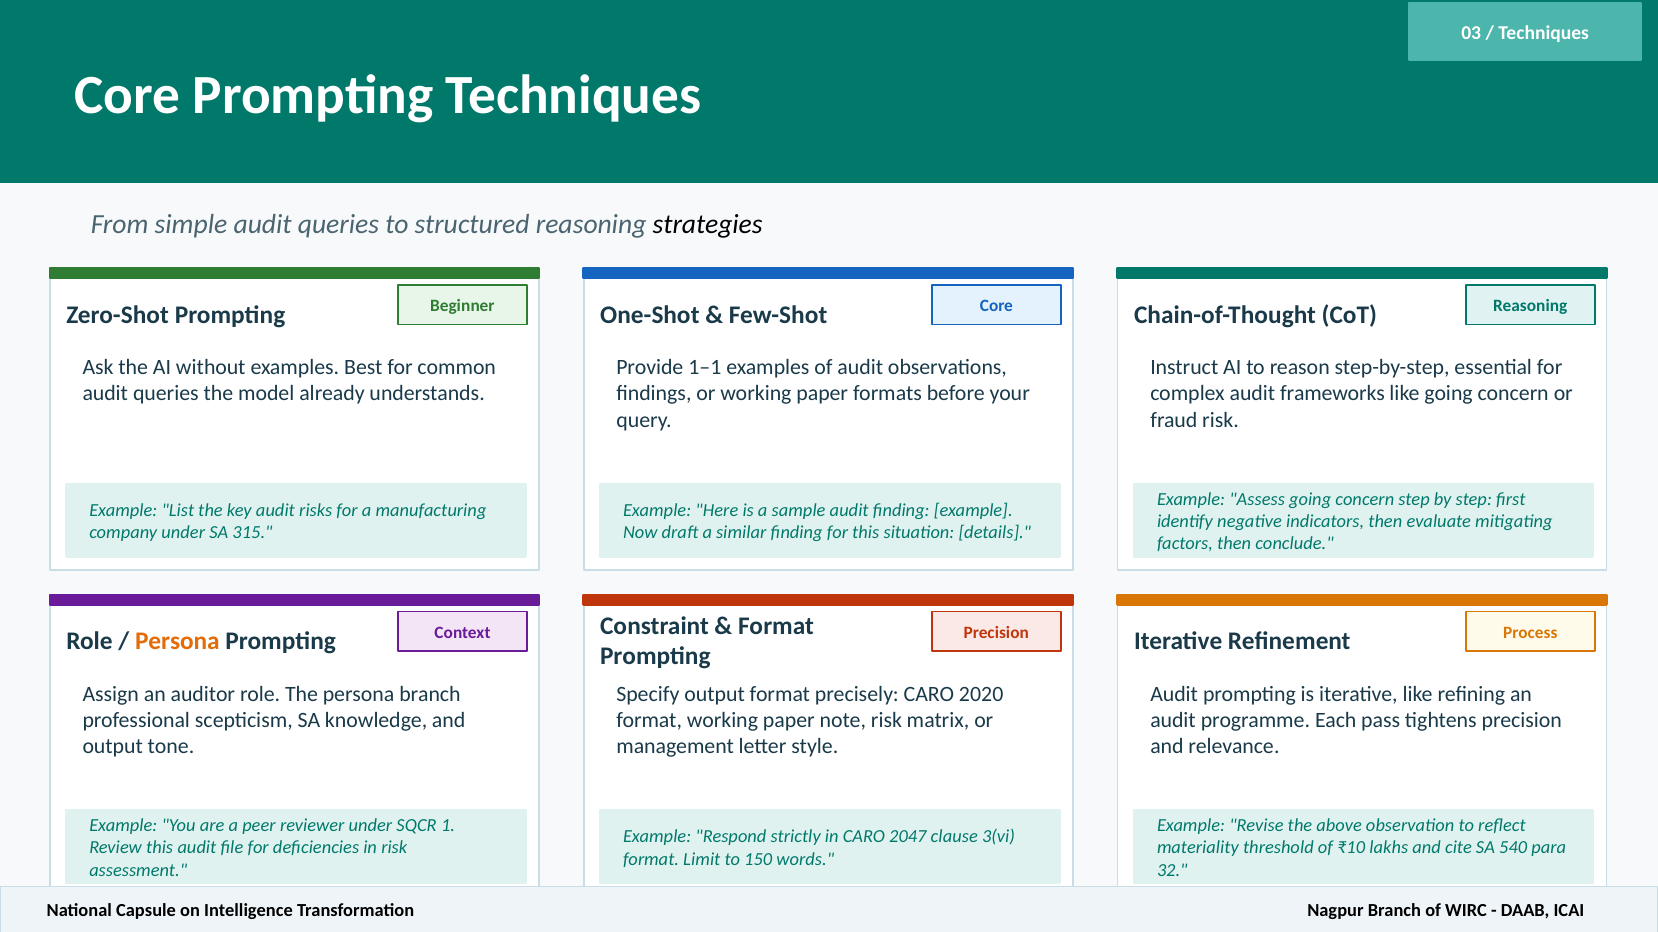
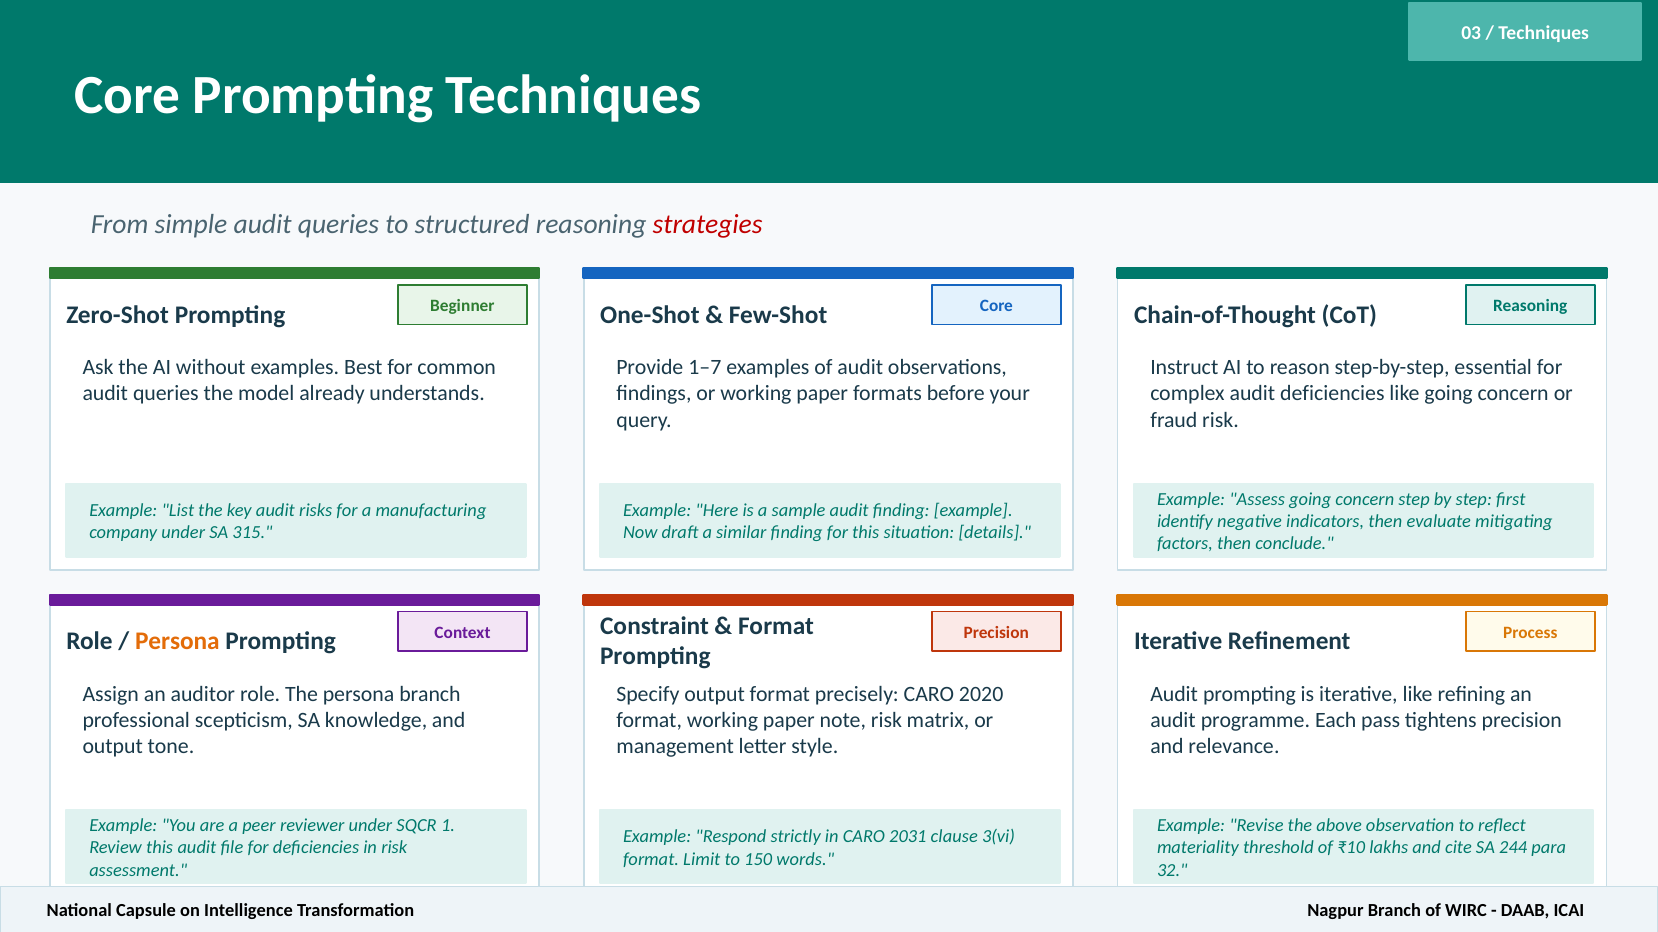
strategies colour: black -> red (708, 224)
1–1: 1–1 -> 1–7 (705, 368)
audit frameworks: frameworks -> deficiencies (1332, 394)
2047: 2047 -> 2031 (908, 837)
540: 540 -> 244 (1513, 849)
